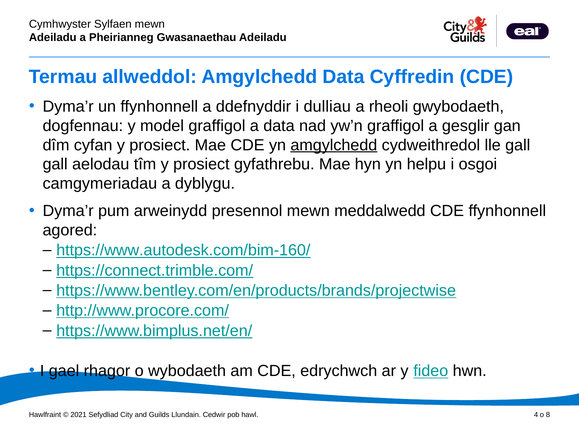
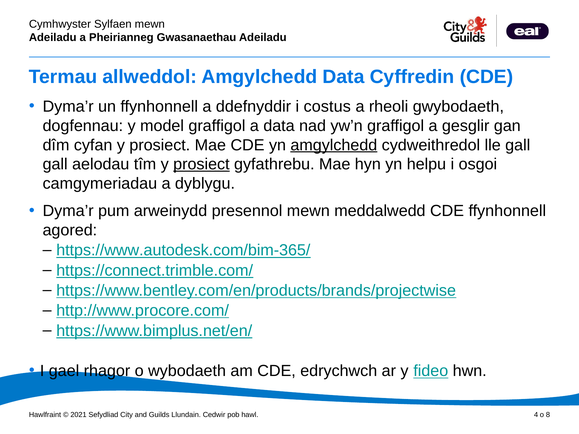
dulliau: dulliau -> costus (327, 107)
prosiect underline: none -> present (201, 164)
https://www.autodesk.com/bim-160/: https://www.autodesk.com/bim-160/ -> https://www.autodesk.com/bim-365/ (183, 250)
